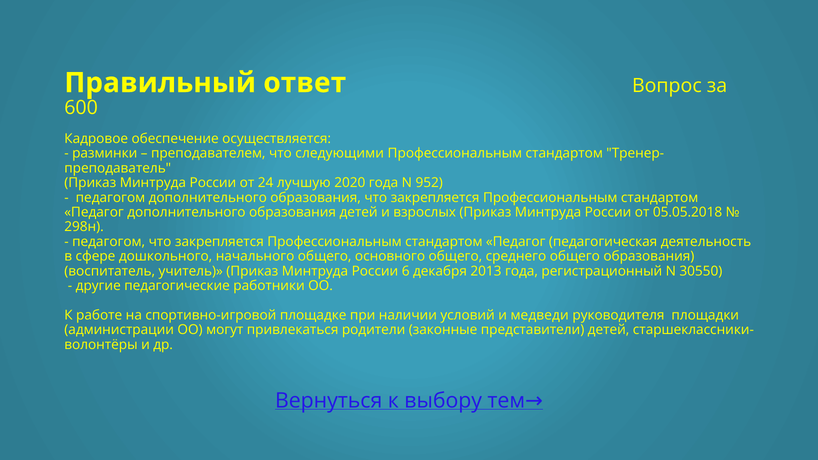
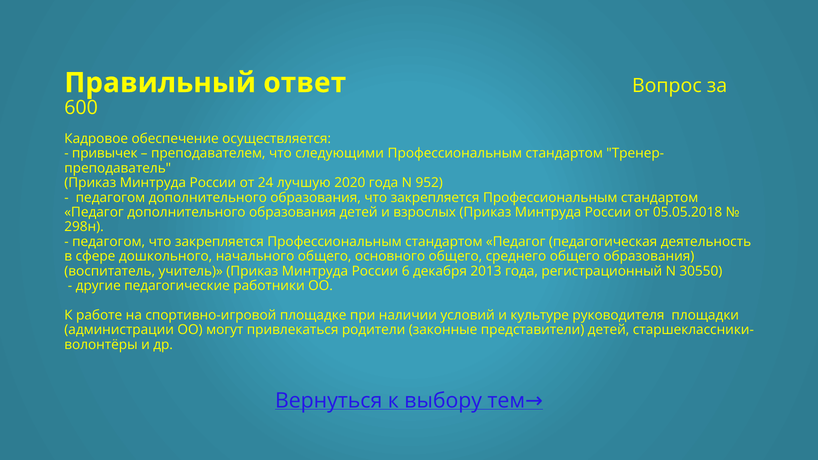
разминки: разминки -> привычек (105, 153)
медведи: медведи -> культуре (540, 315)
